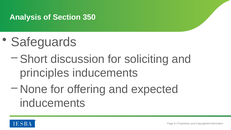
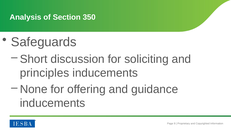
expected: expected -> guidance (155, 89)
